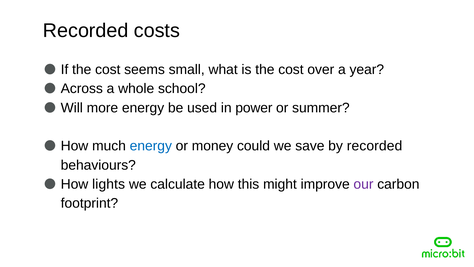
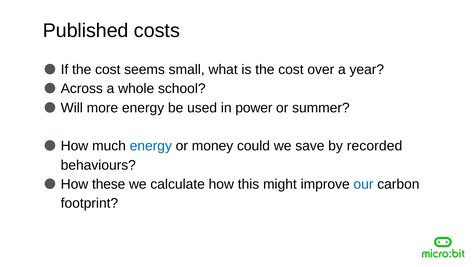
Recorded: Recorded -> Published (86, 31)
lights: lights -> these (109, 184)
our colour: purple -> blue (363, 184)
